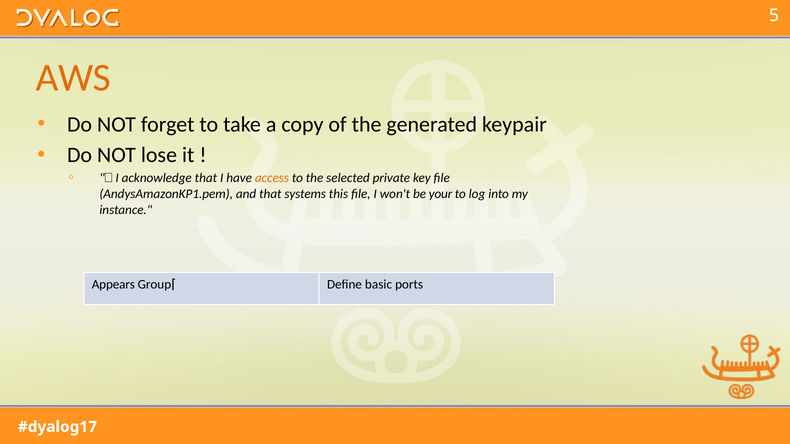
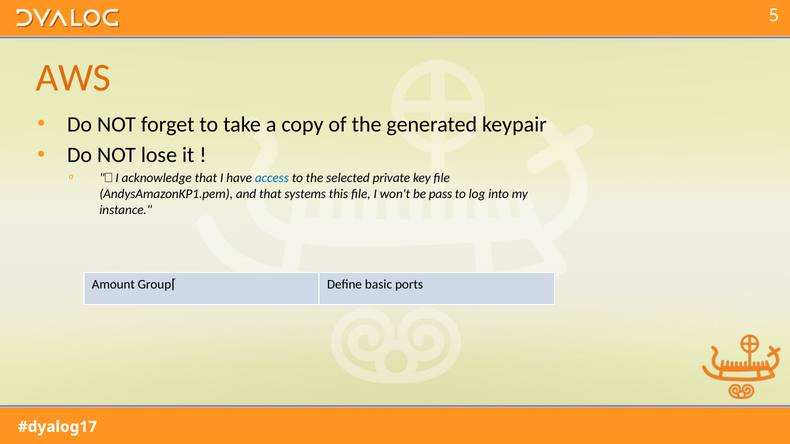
access colour: orange -> blue (272, 178)
your: your -> pass (441, 194)
Appears: Appears -> Amount (113, 285)
